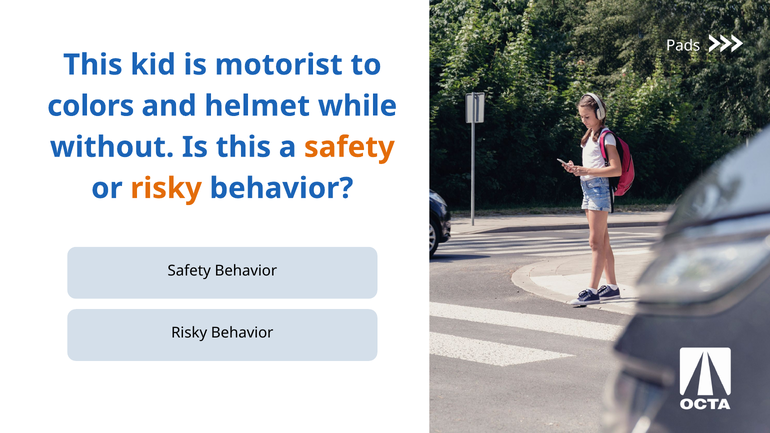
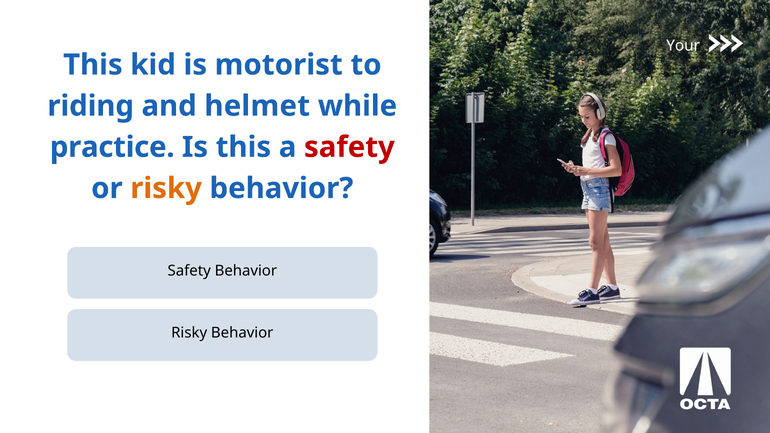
Pads: Pads -> Your (683, 46)
colors: colors -> riding (91, 106)
without: without -> practice (112, 147)
safety colour: orange -> red (349, 147)
